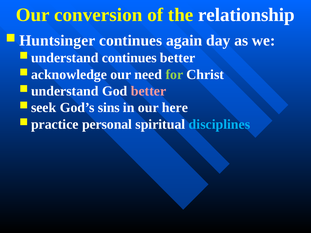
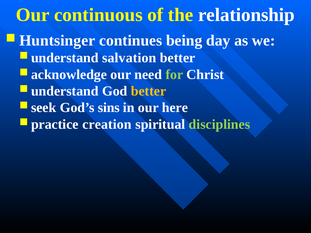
conversion: conversion -> continuous (98, 15)
again: again -> being (184, 40)
continues: continues -> salvation (129, 58)
better colour: pink -> yellow (148, 91)
personal: personal -> creation (107, 124)
disciplines colour: light blue -> light green (219, 124)
